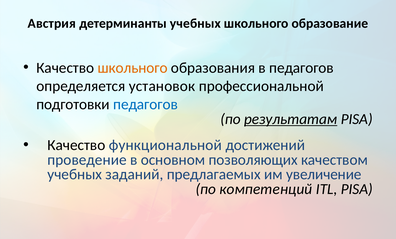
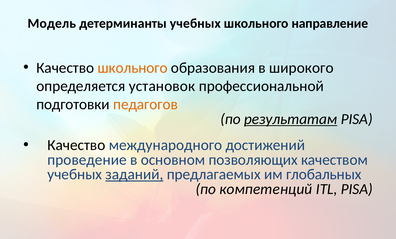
Австрия: Австрия -> Модель (52, 23)
образование: образование -> направление (330, 23)
в педагогов: педагогов -> широкого (301, 68)
педагогов colour: blue -> orange (146, 104)
функциональной: функциональной -> международного (165, 145)
заданий underline: none -> present (134, 174)
увеличение: увеличение -> глобальных (324, 174)
